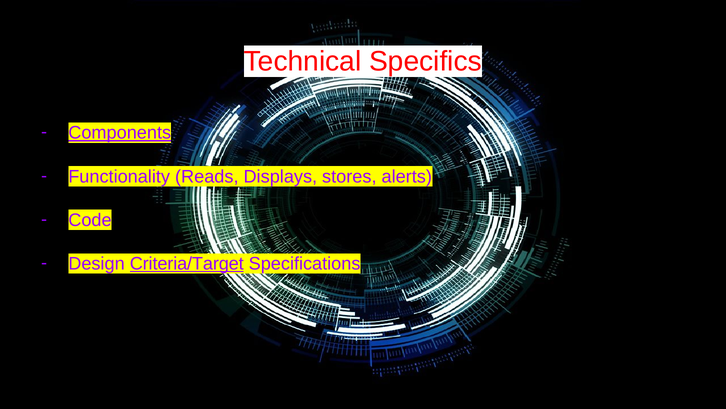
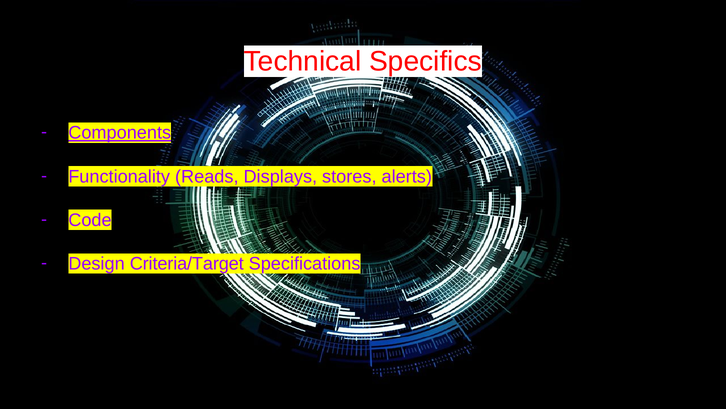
Criteria/Target underline: present -> none (187, 263)
